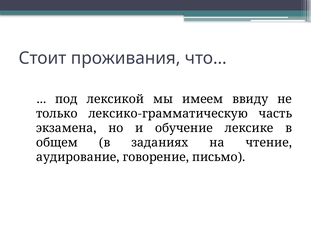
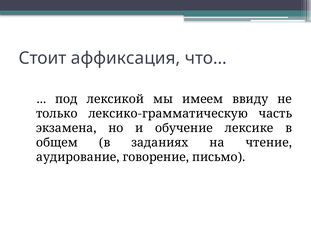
проживания: проживания -> аффиксация (126, 58)
